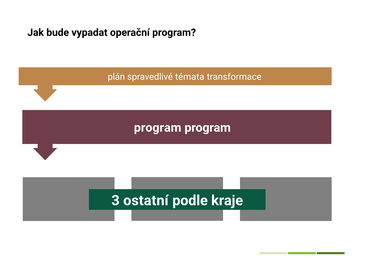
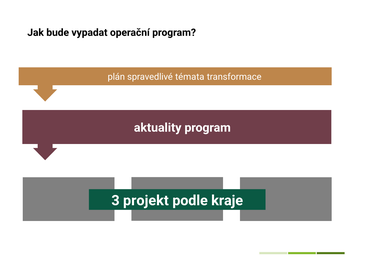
program: program -> aktuality (158, 128)
ostatní: ostatní -> projekt (146, 200)
